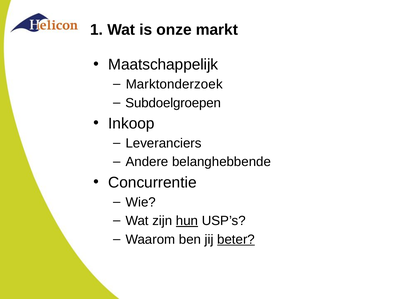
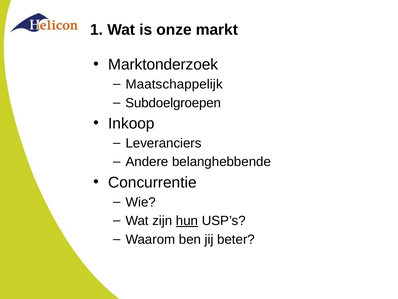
Maatschappelijk: Maatschappelijk -> Marktonderzoek (163, 64)
Marktonderzoek: Marktonderzoek -> Maatschappelijk (174, 84)
beter underline: present -> none (236, 239)
